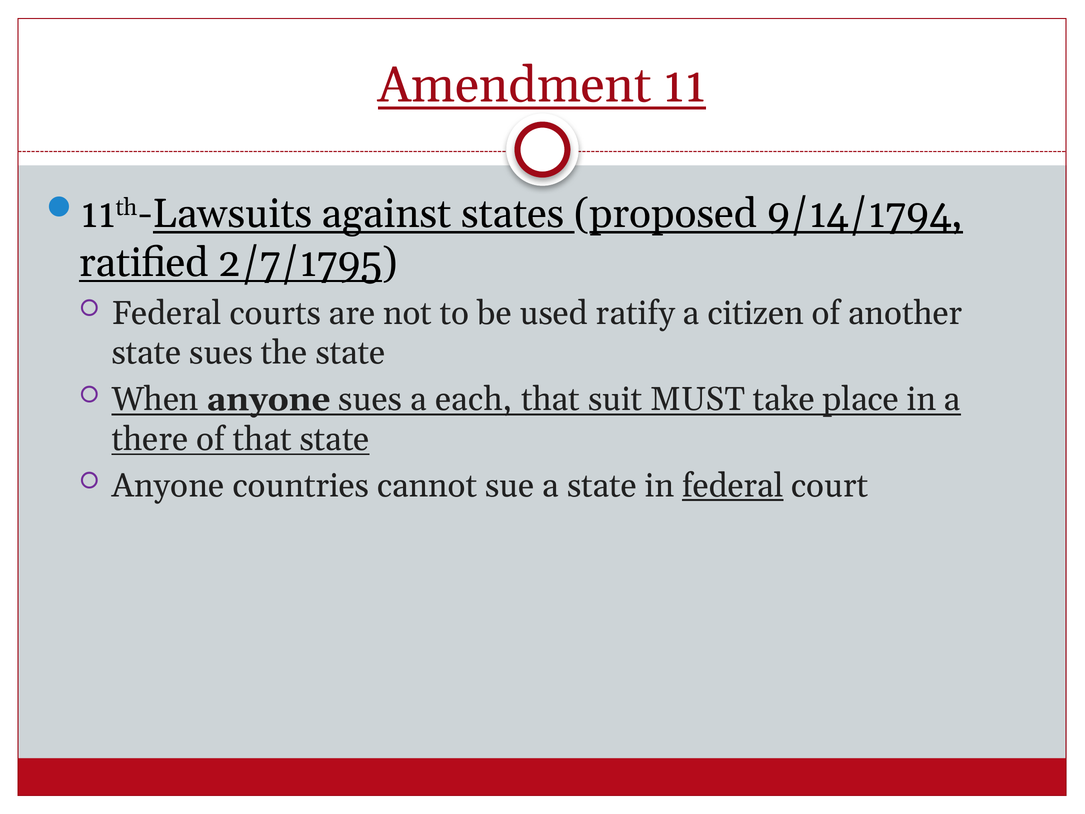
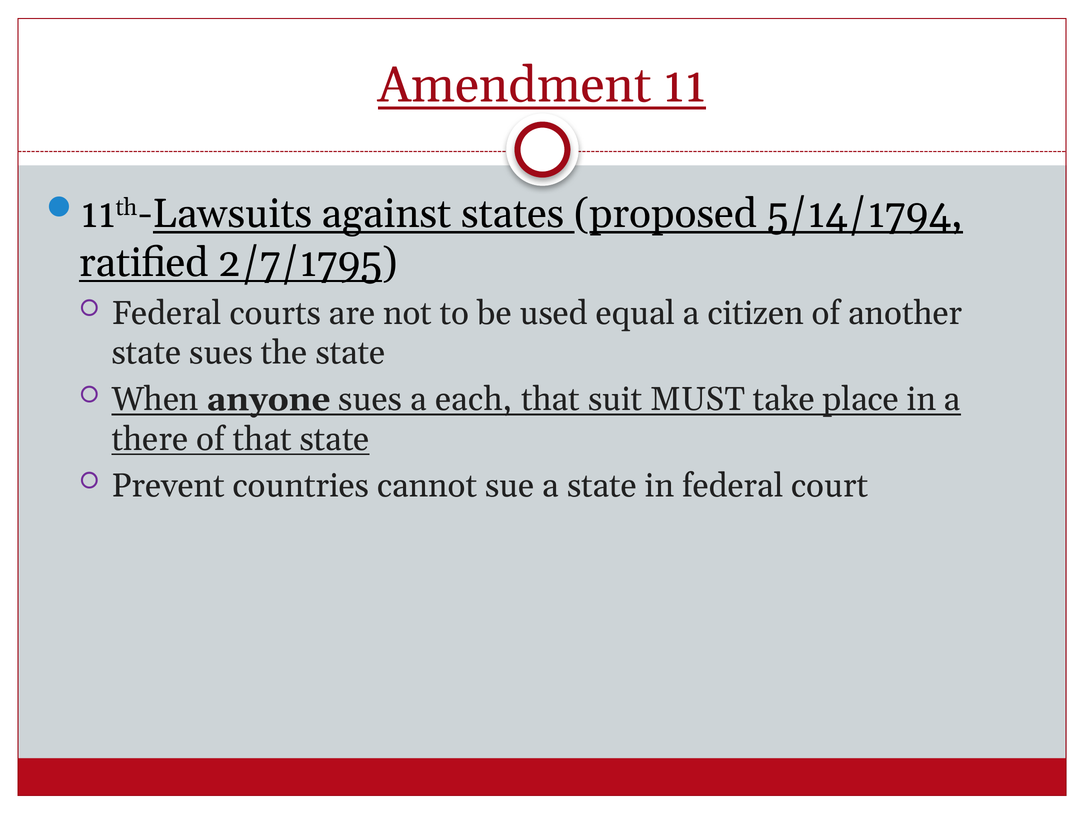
9/14/1794: 9/14/1794 -> 5/14/1794 (865, 214)
ratify: ratify -> equal (635, 313)
Anyone: Anyone -> Prevent (168, 485)
federal underline: present -> none (733, 485)
